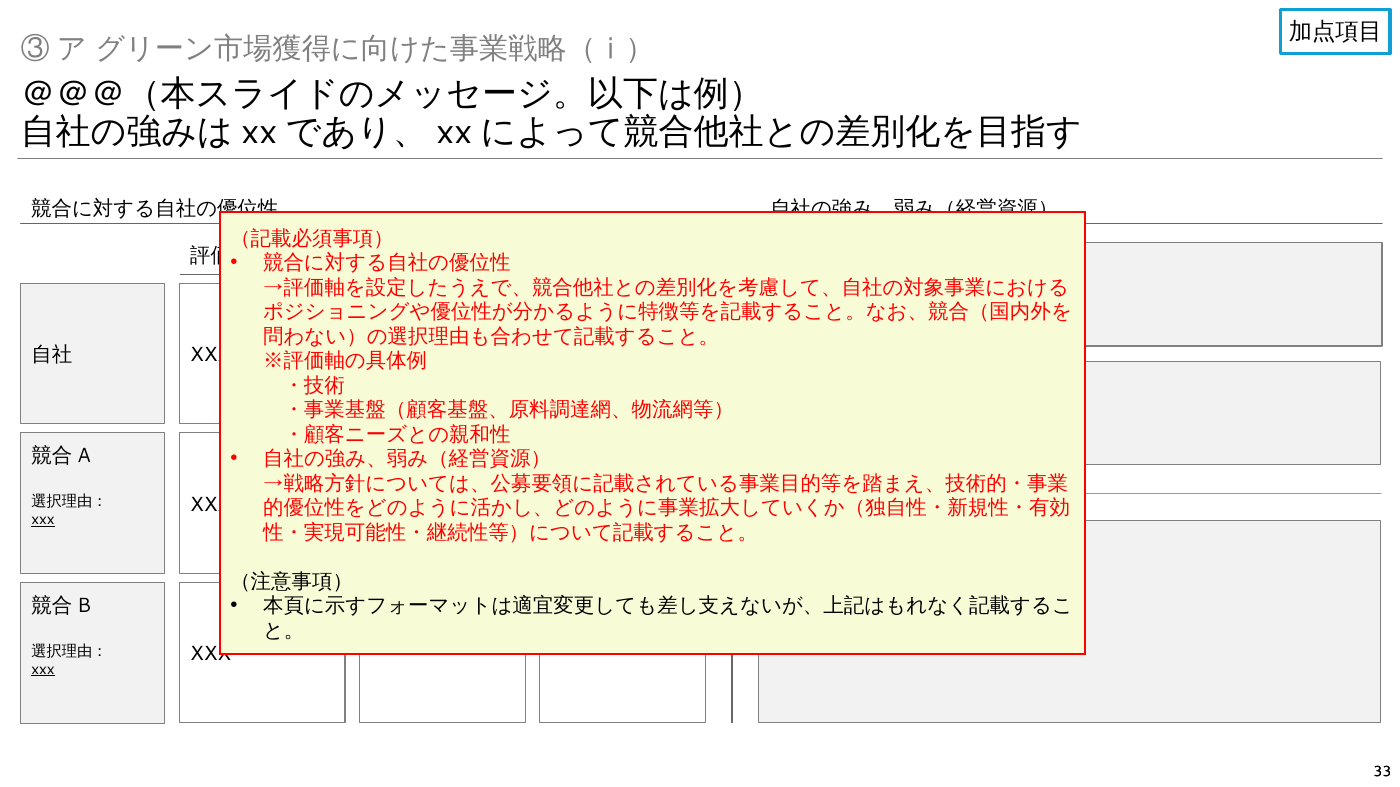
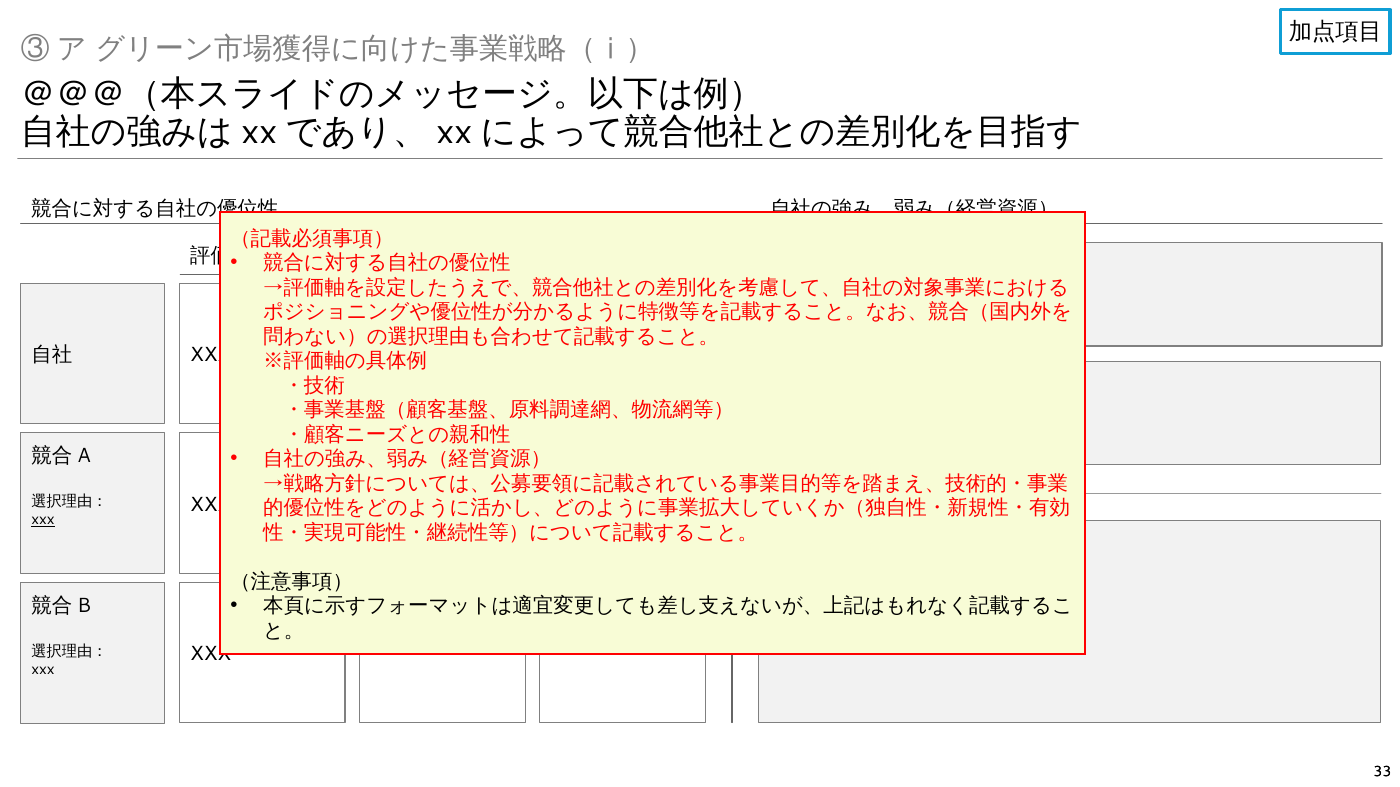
xxx underline: present -> none (43, 670)
